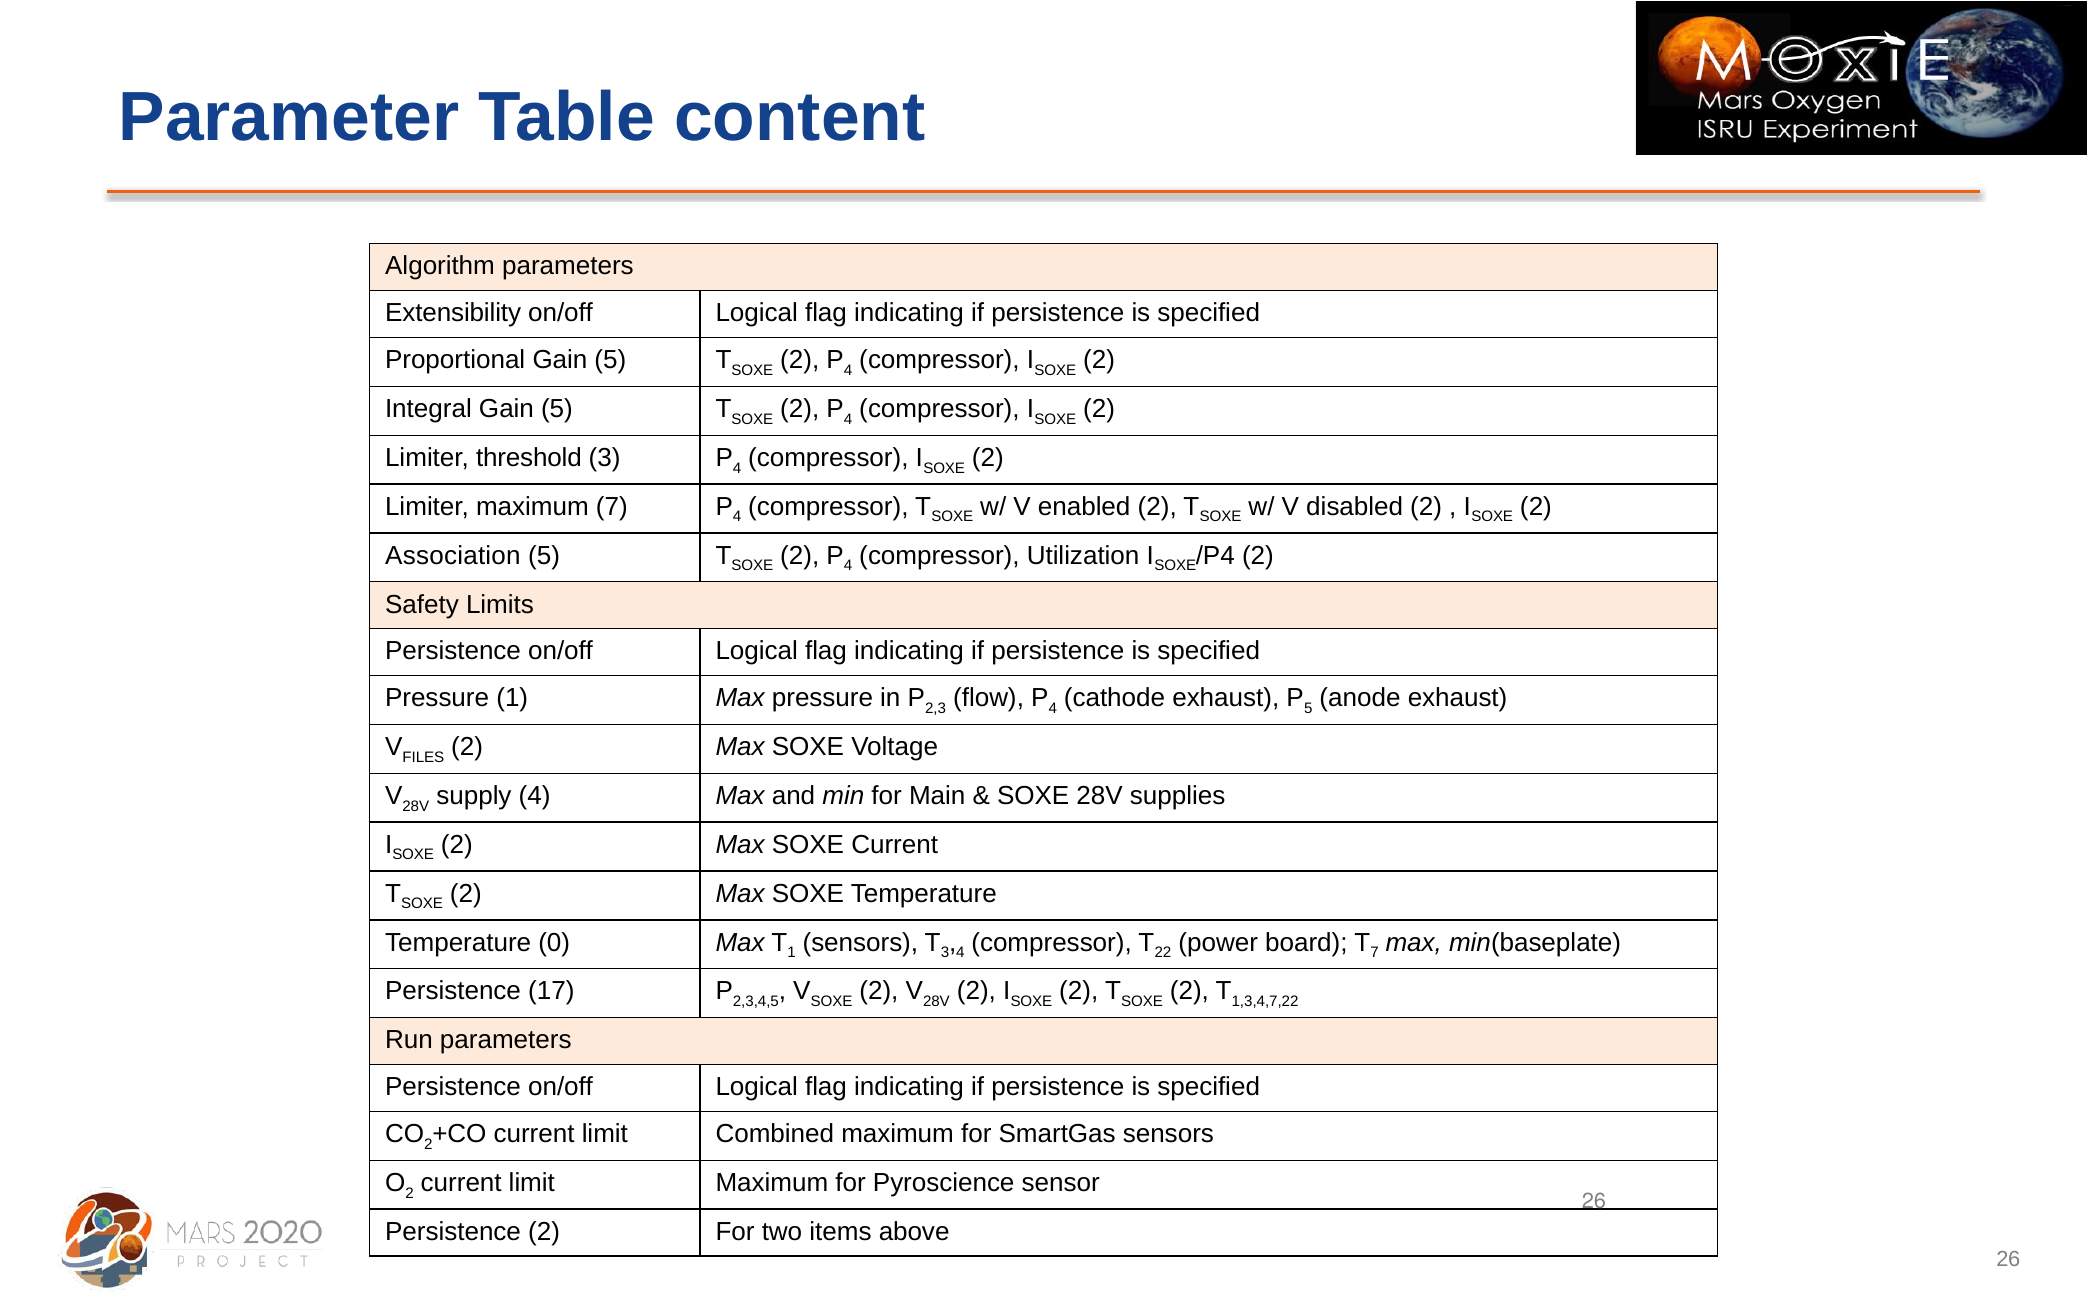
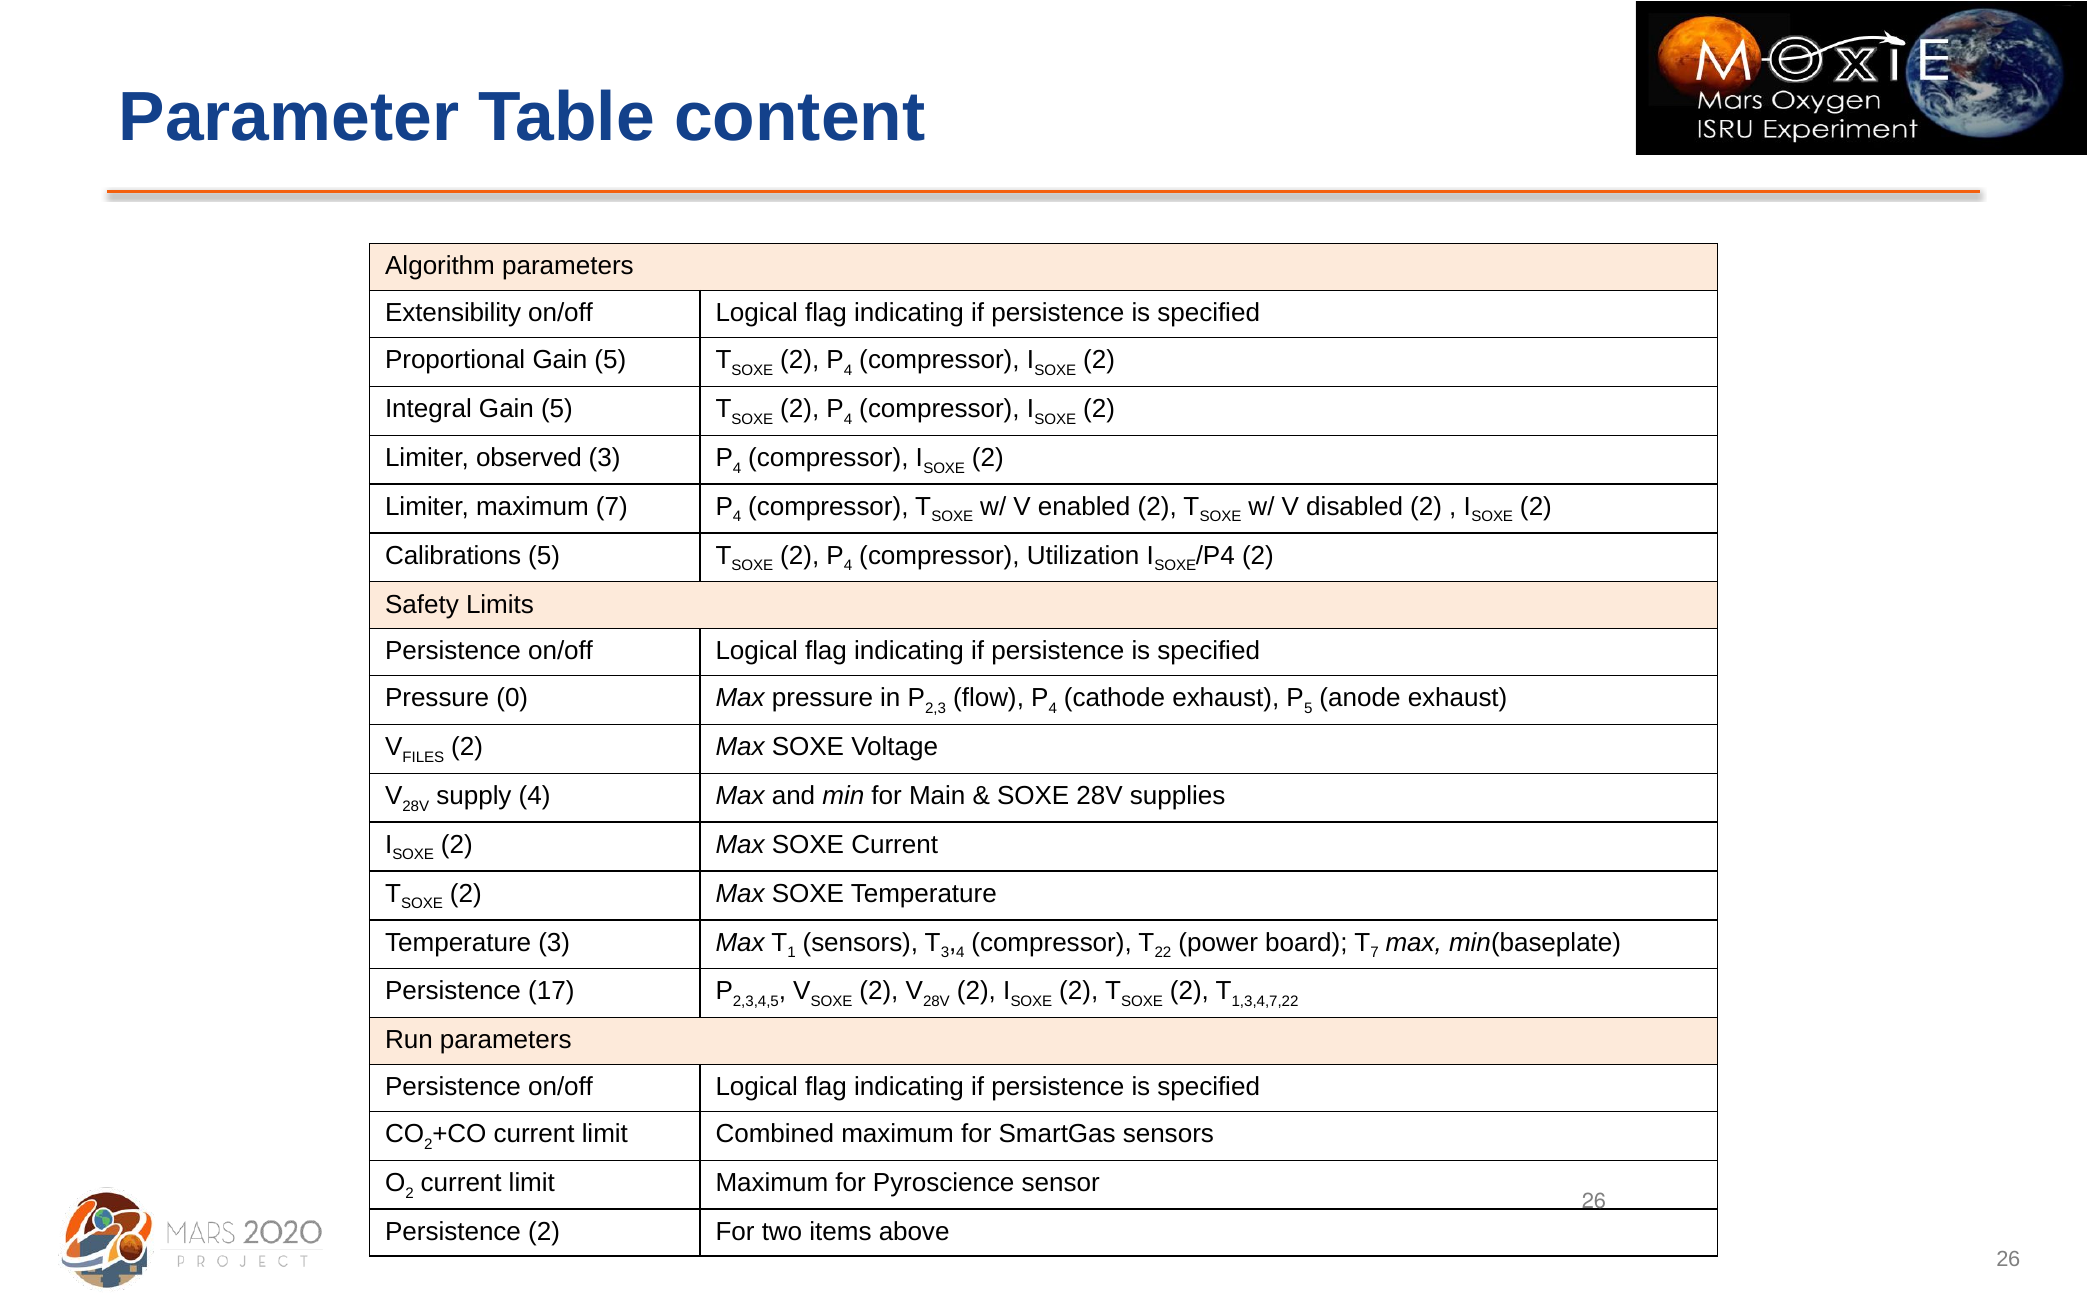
threshold: threshold -> observed (529, 458)
Association: Association -> Calibrations (453, 556)
Pressure 1: 1 -> 0 (512, 699)
Temperature 0: 0 -> 3 (554, 943)
